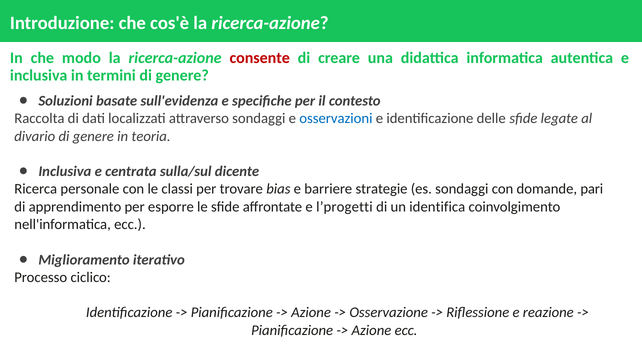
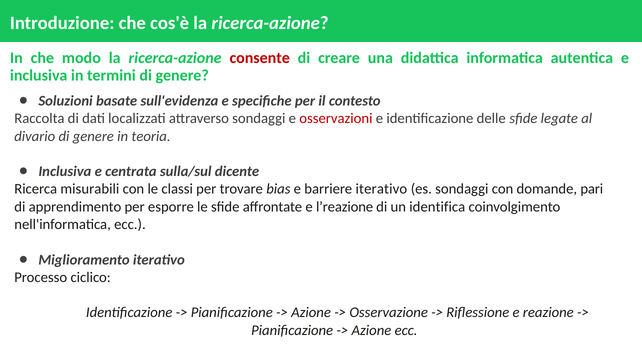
osservazioni colour: blue -> red (336, 119)
personale: personale -> misurabili (90, 189)
barriere strategie: strategie -> iterativo (381, 189)
l’progetti: l’progetti -> l’reazione (345, 207)
